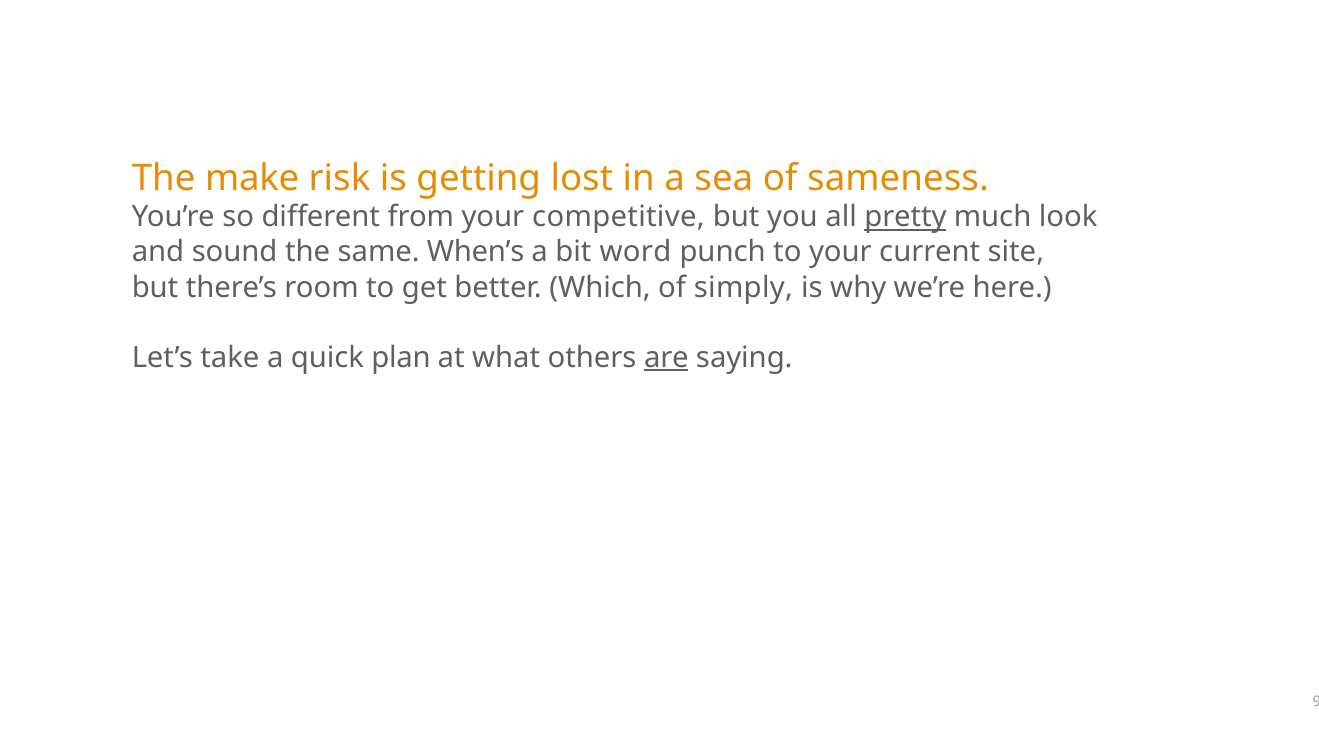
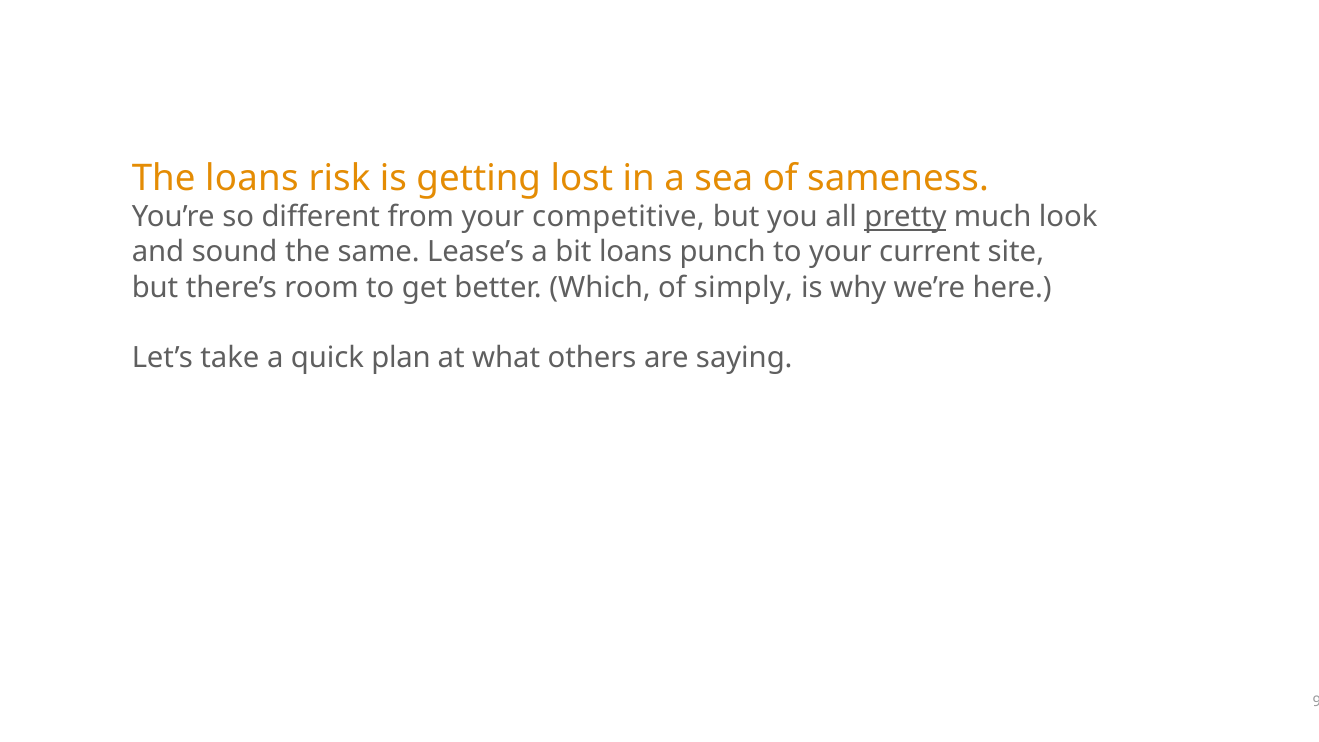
The make: make -> loans (252, 178)
When’s: When’s -> Lease’s (476, 252)
bit word: word -> loans (636, 252)
are underline: present -> none (666, 358)
